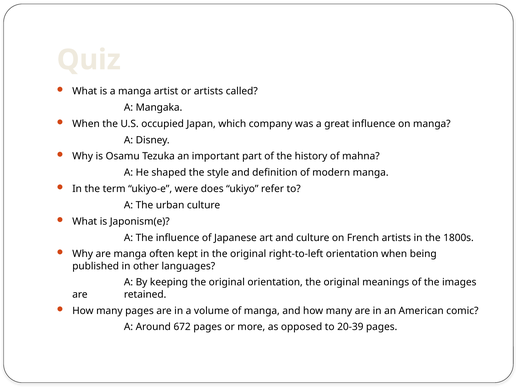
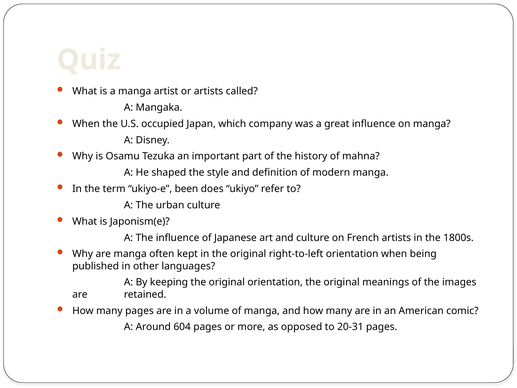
were: were -> been (186, 189)
672: 672 -> 604 (182, 327)
20-39: 20-39 -> 20-31 (350, 327)
